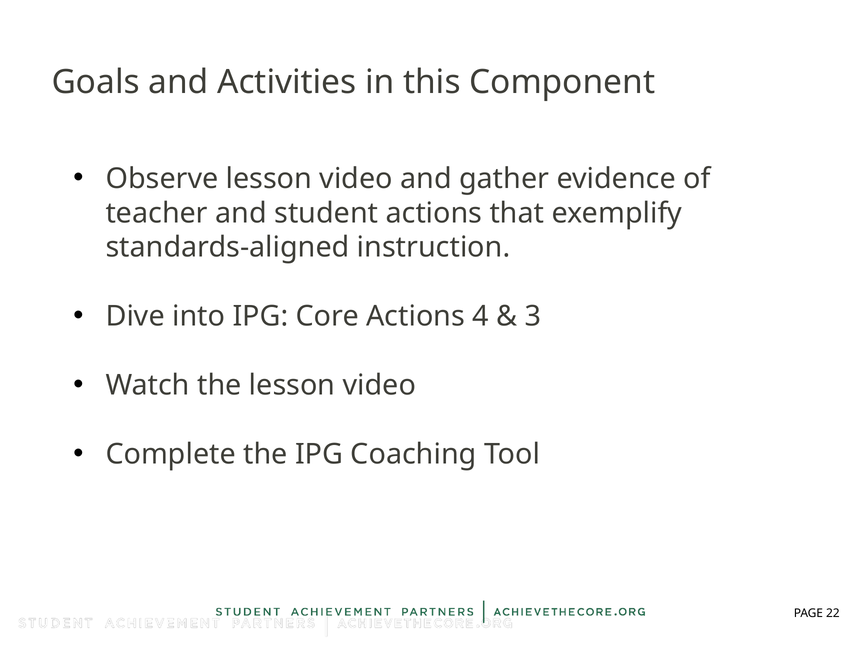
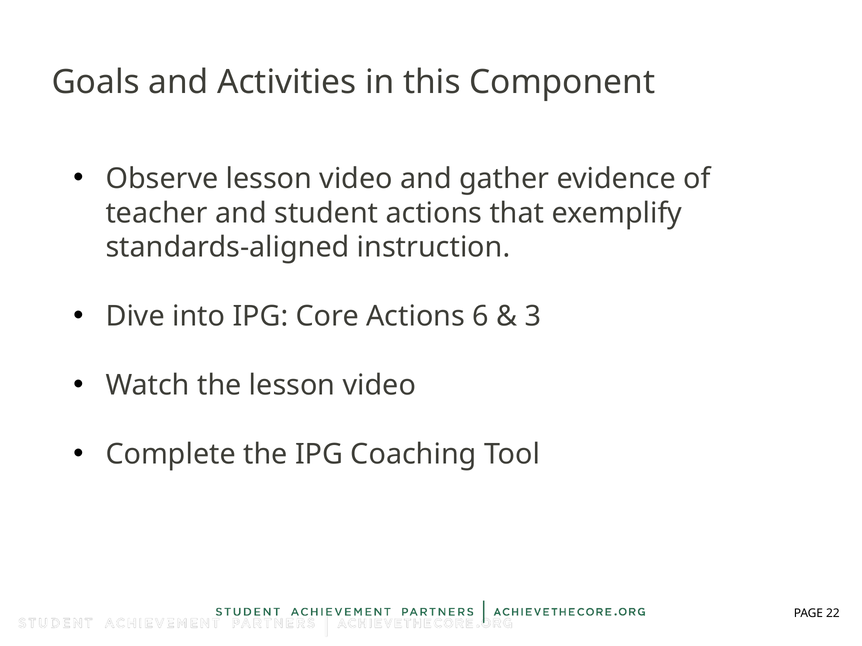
4: 4 -> 6 (481, 317)
